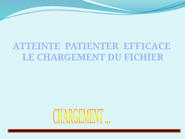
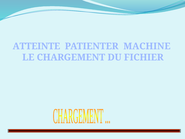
EFFICACE: EFFICACE -> MACHINE (147, 46)
